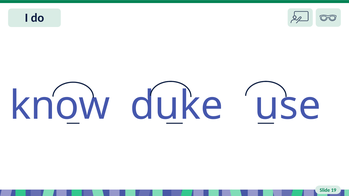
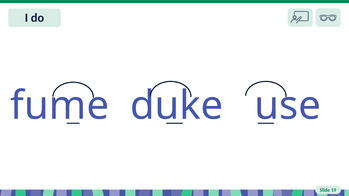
know: know -> fume (60, 106)
